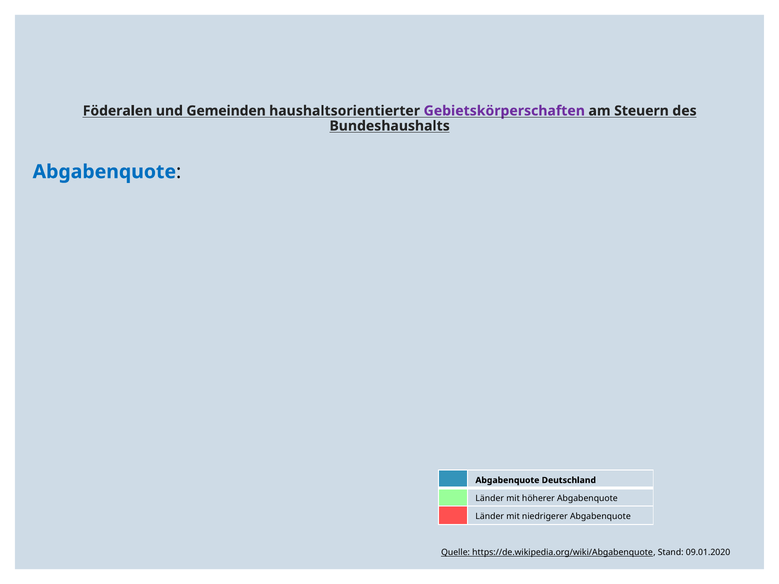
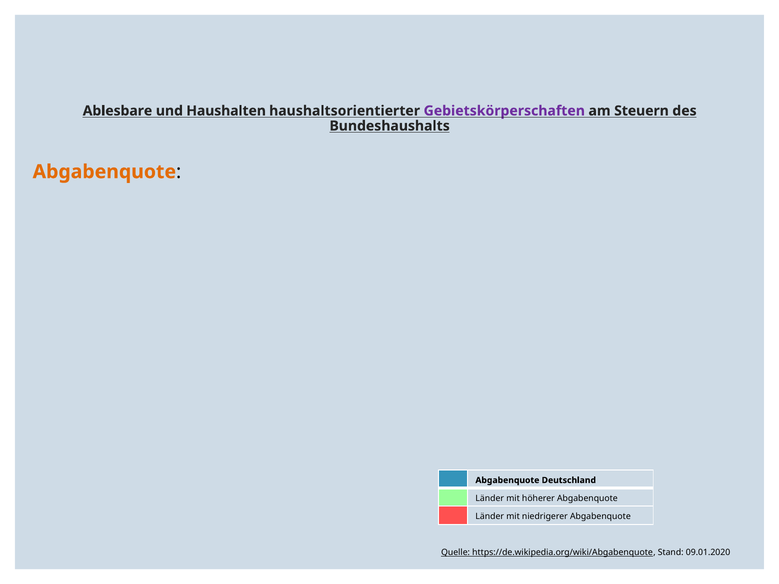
Föderalen: Föderalen -> Ablesbare (118, 111)
Gemeinden: Gemeinden -> Haushalten (226, 111)
Abgabenquote colour: blue -> orange (104, 172)
